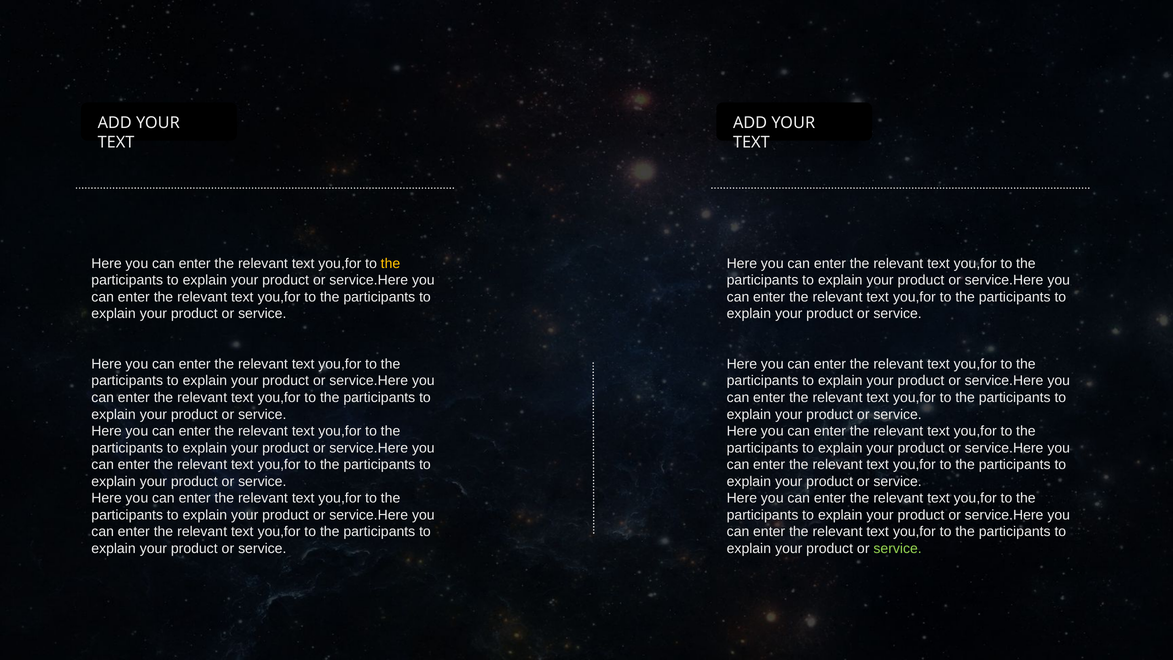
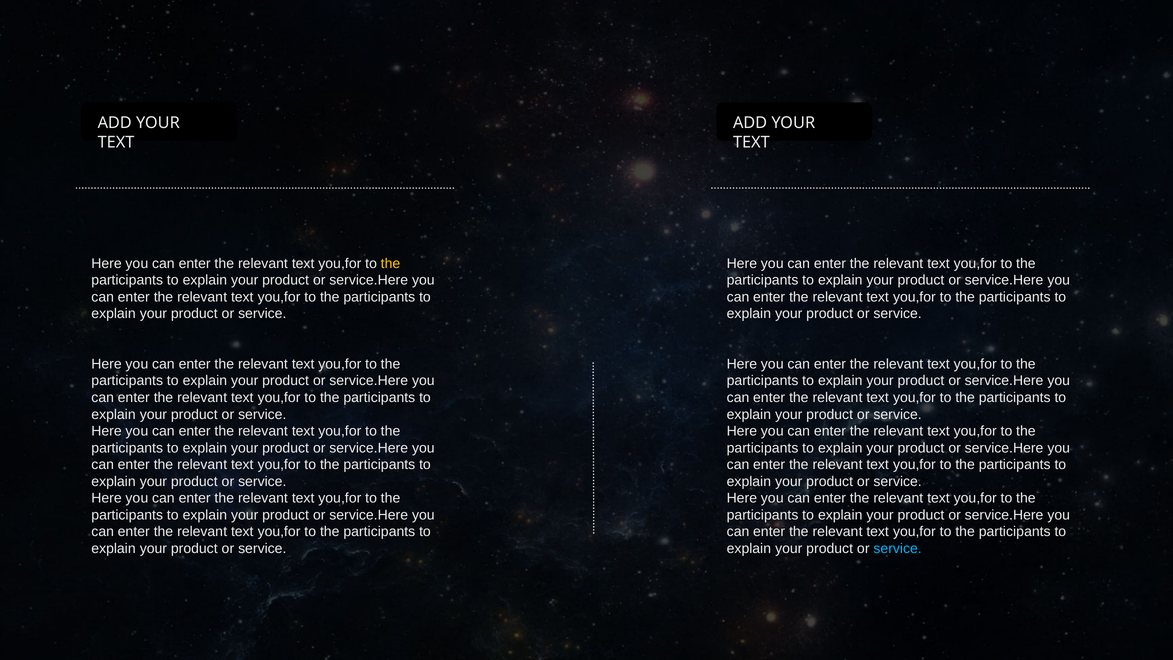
service colour: light green -> light blue (898, 548)
